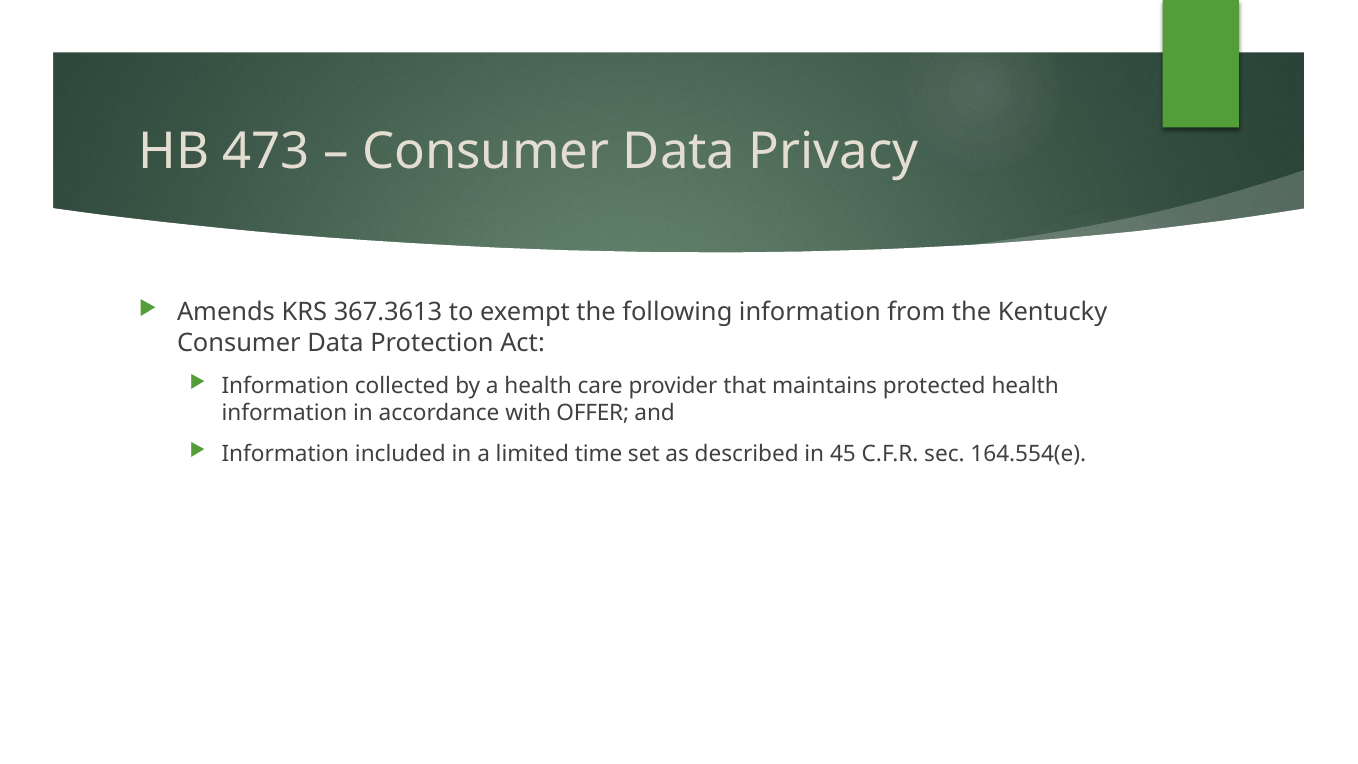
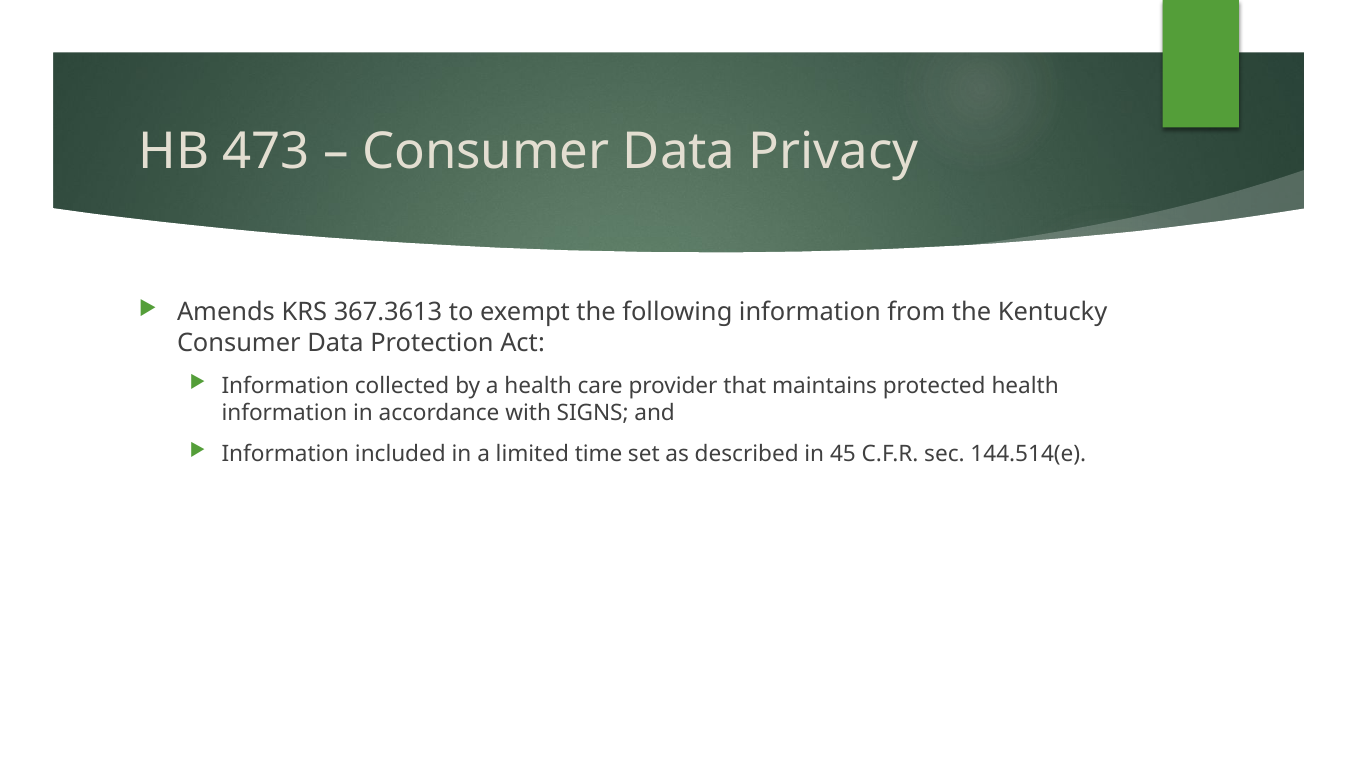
OFFER: OFFER -> SIGNS (593, 413)
164.554(e: 164.554(e -> 144.514(e (1028, 454)
